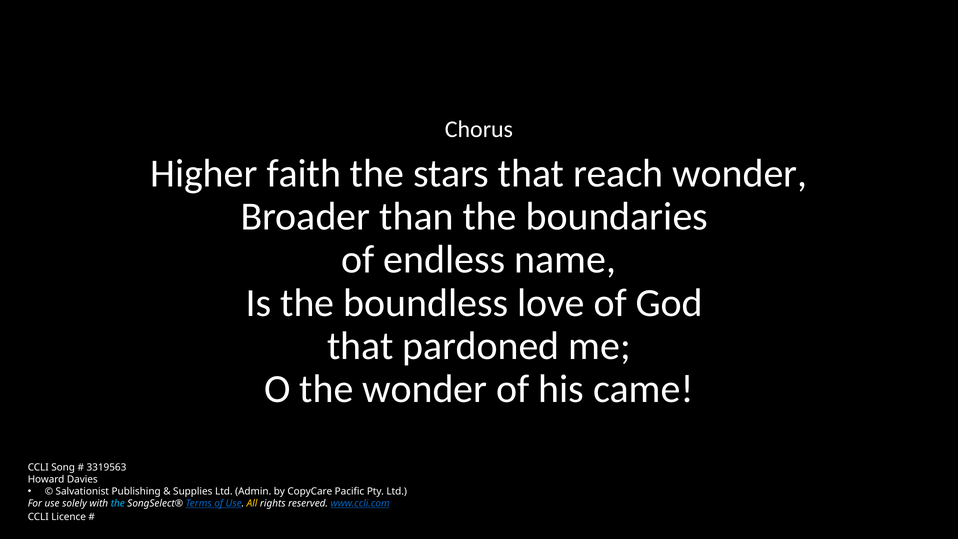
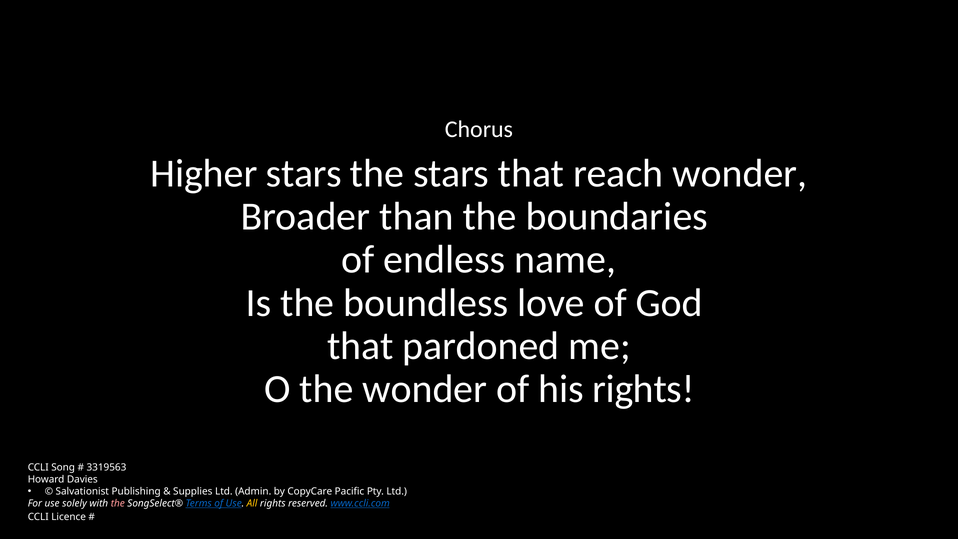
Higher faith: faith -> stars (304, 173)
his came: came -> rights (644, 389)
the colour: light blue -> pink (118, 503)
